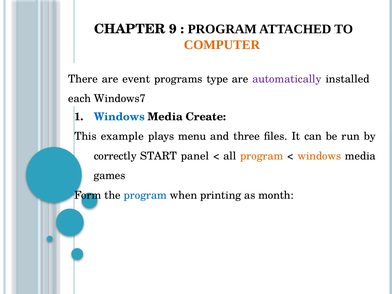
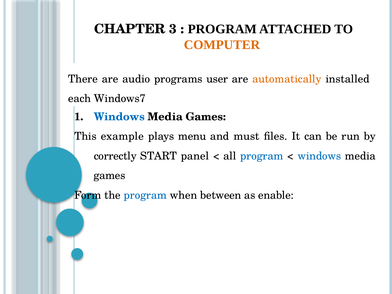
9: 9 -> 3 (173, 29)
event: event -> audio (136, 79)
type: type -> user (217, 79)
automatically colour: purple -> orange (287, 79)
Create: Create -> Games (206, 117)
three: three -> must (246, 136)
program colour: orange -> blue (262, 156)
windows colour: orange -> blue (319, 156)
printing: printing -> between (221, 195)
month: month -> enable (276, 195)
